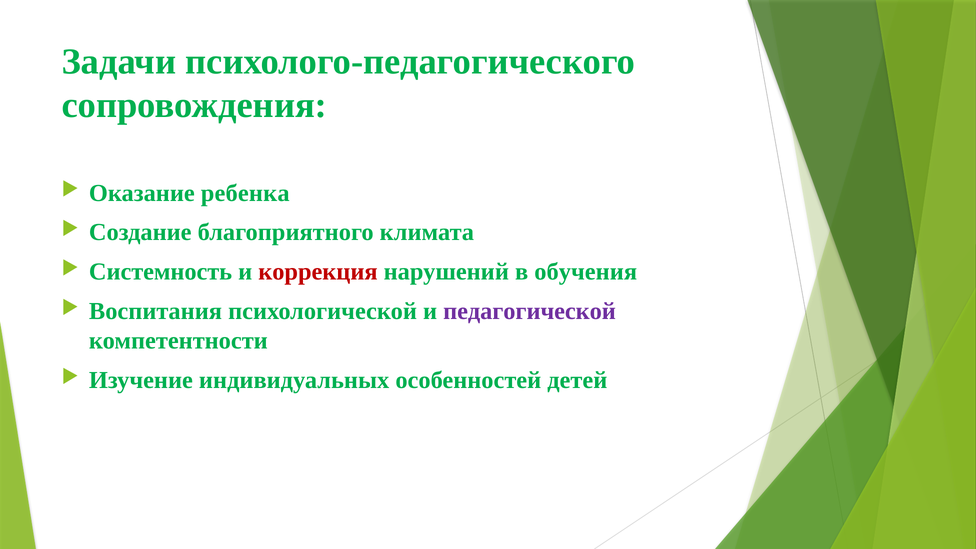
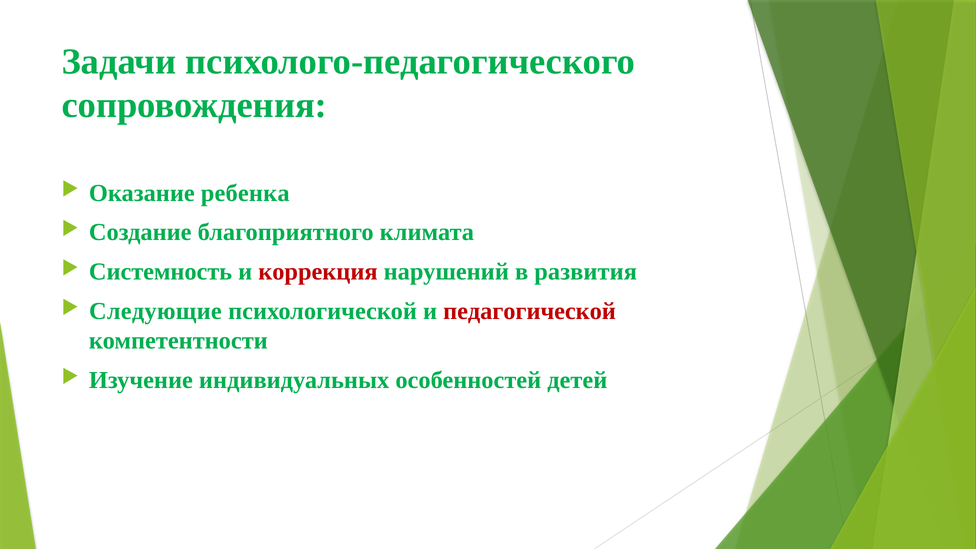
обучения: обучения -> развития (586, 272)
Воспитания: Воспитания -> Следующие (155, 311)
педагогической colour: purple -> red (530, 311)
